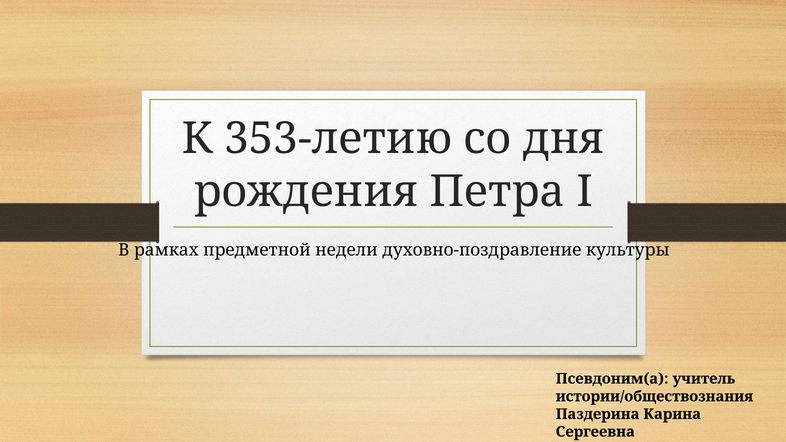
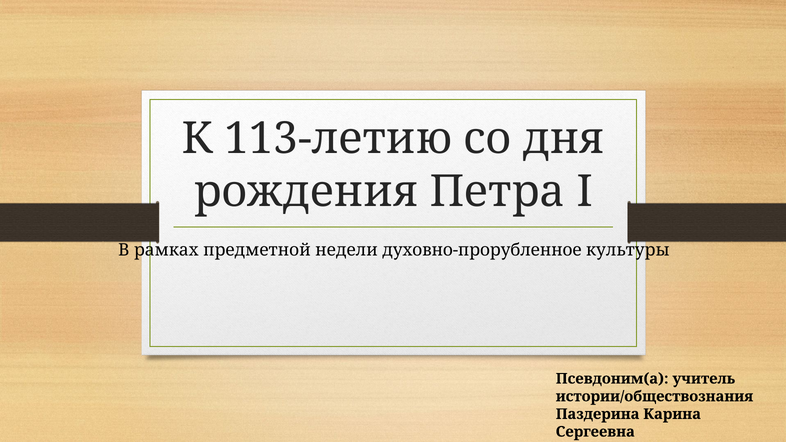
353-летию: 353-летию -> 113-летию (338, 139)
духовно-поздравление: духовно-поздравление -> духовно-прорубленное (482, 250)
